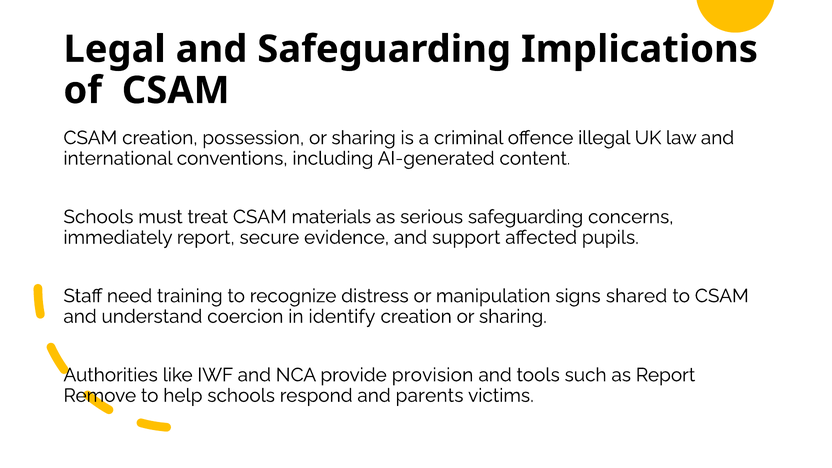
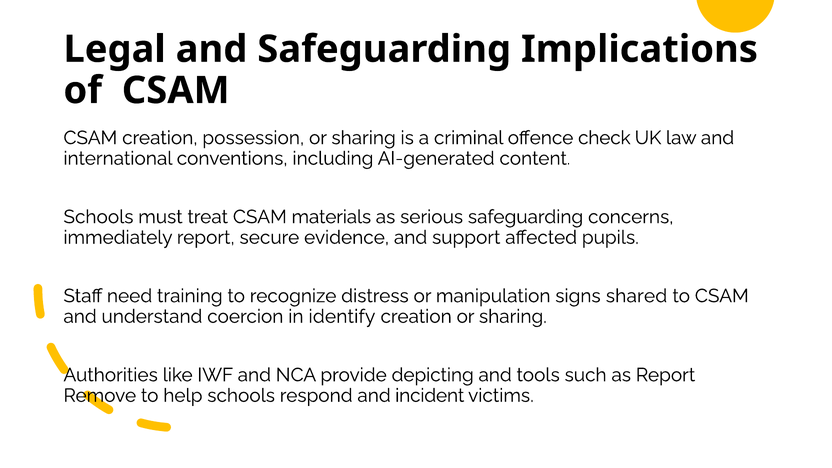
illegal: illegal -> check (604, 138)
provision: provision -> depicting (433, 375)
parents: parents -> incident (430, 396)
